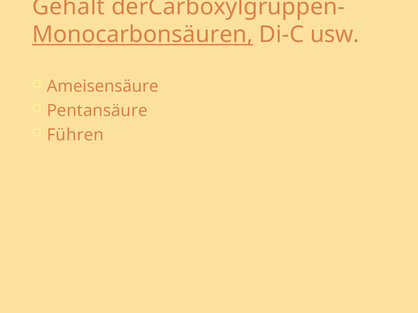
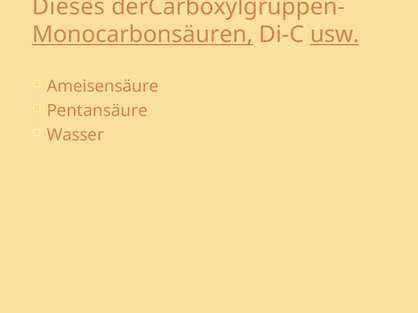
Gehalt: Gehalt -> Dieses (69, 7)
usw underline: none -> present (335, 35)
Führen: Führen -> Wasser (75, 135)
